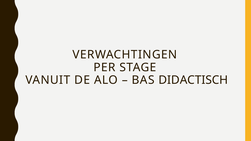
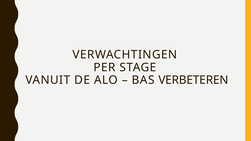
DIDACTISCH: DIDACTISCH -> VERBETEREN (193, 80)
